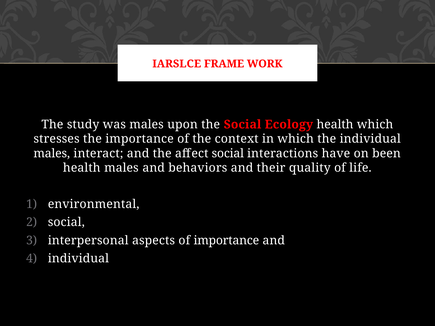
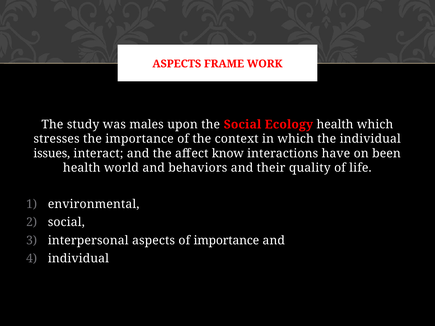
IARSLCE: IARSLCE -> ASPECTS (177, 64)
males: males -> issues (52, 154)
affect social: social -> know (228, 154)
health males: males -> world (121, 168)
